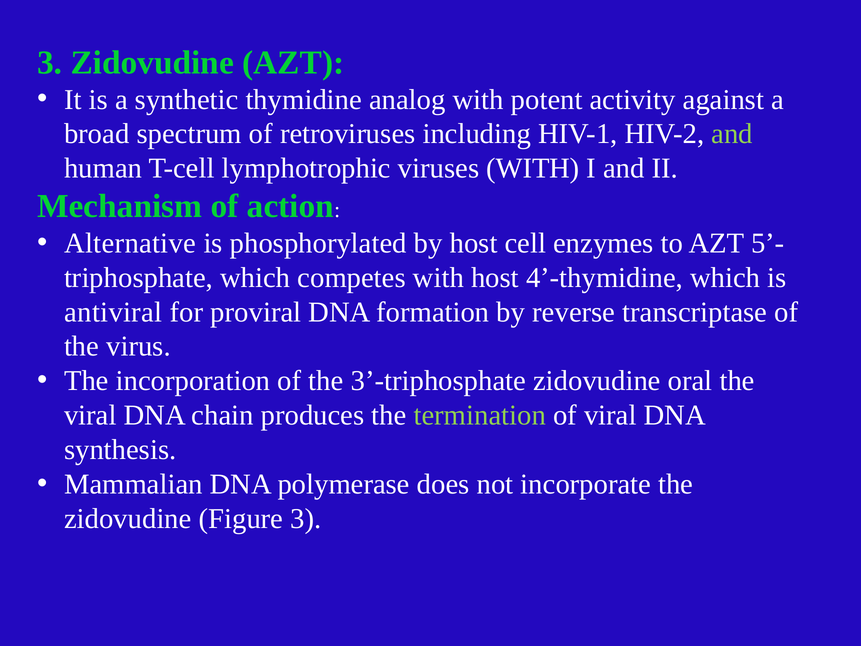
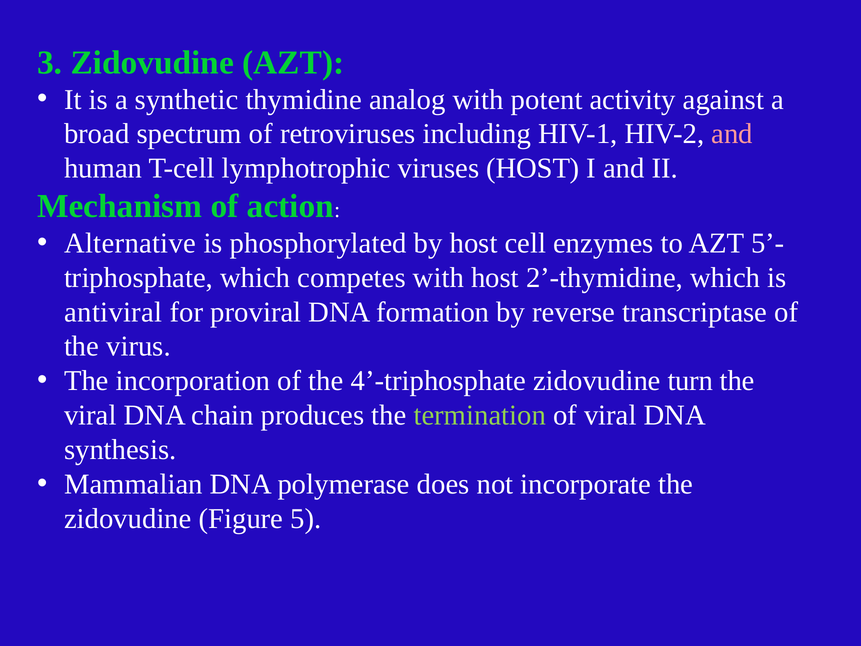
and colour: light green -> pink (732, 134)
viruses WITH: WITH -> HOST (533, 168)
4’-thymidine: 4’-thymidine -> 2’-thymidine (604, 277)
3’-triphosphate: 3’-triphosphate -> 4’-triphosphate (438, 381)
oral: oral -> turn (690, 381)
Figure 3: 3 -> 5 (306, 519)
